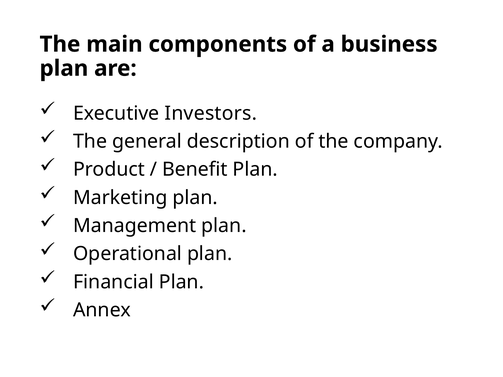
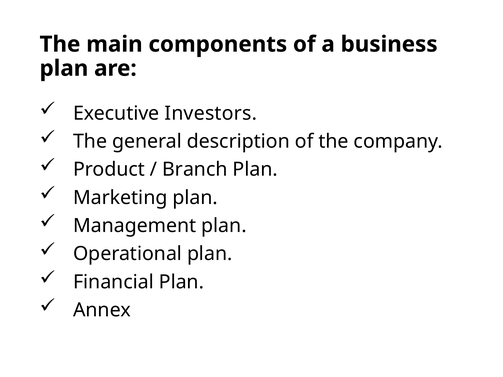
Benefit: Benefit -> Branch (195, 170)
